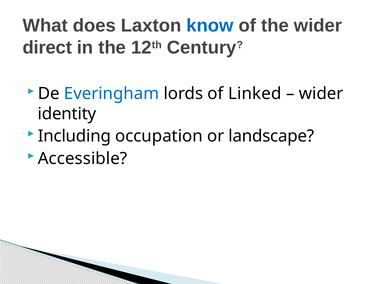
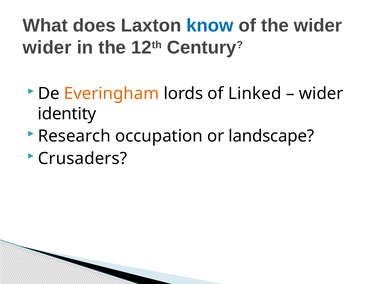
direct: direct -> wider (47, 48)
Everingham colour: blue -> orange (112, 94)
Including: Including -> Research (74, 136)
Accessible: Accessible -> Crusaders (83, 159)
